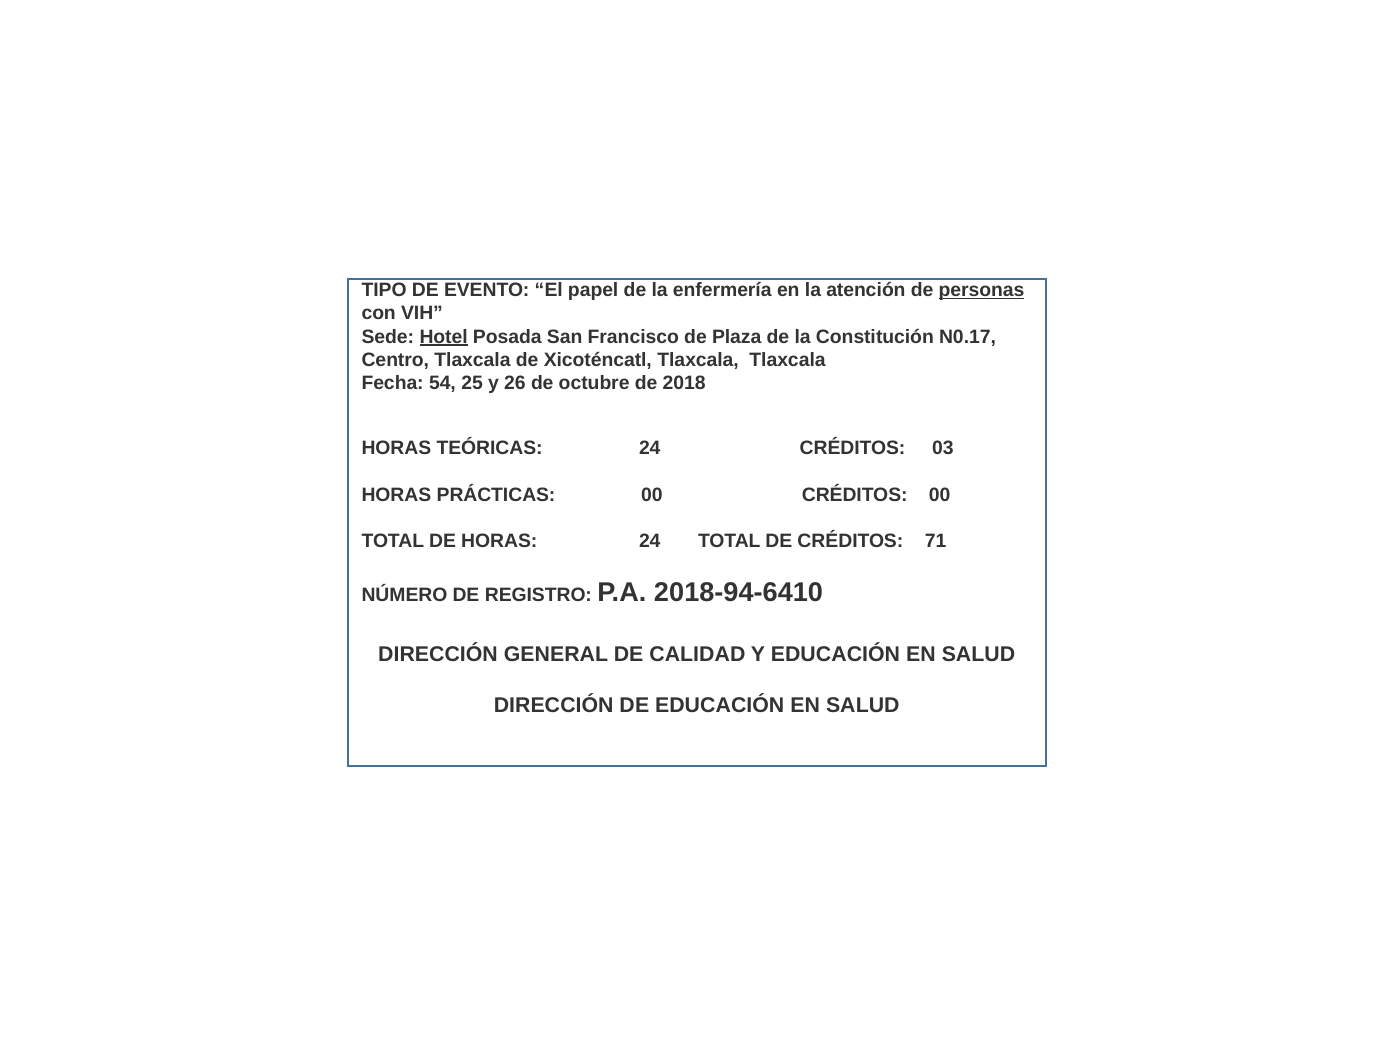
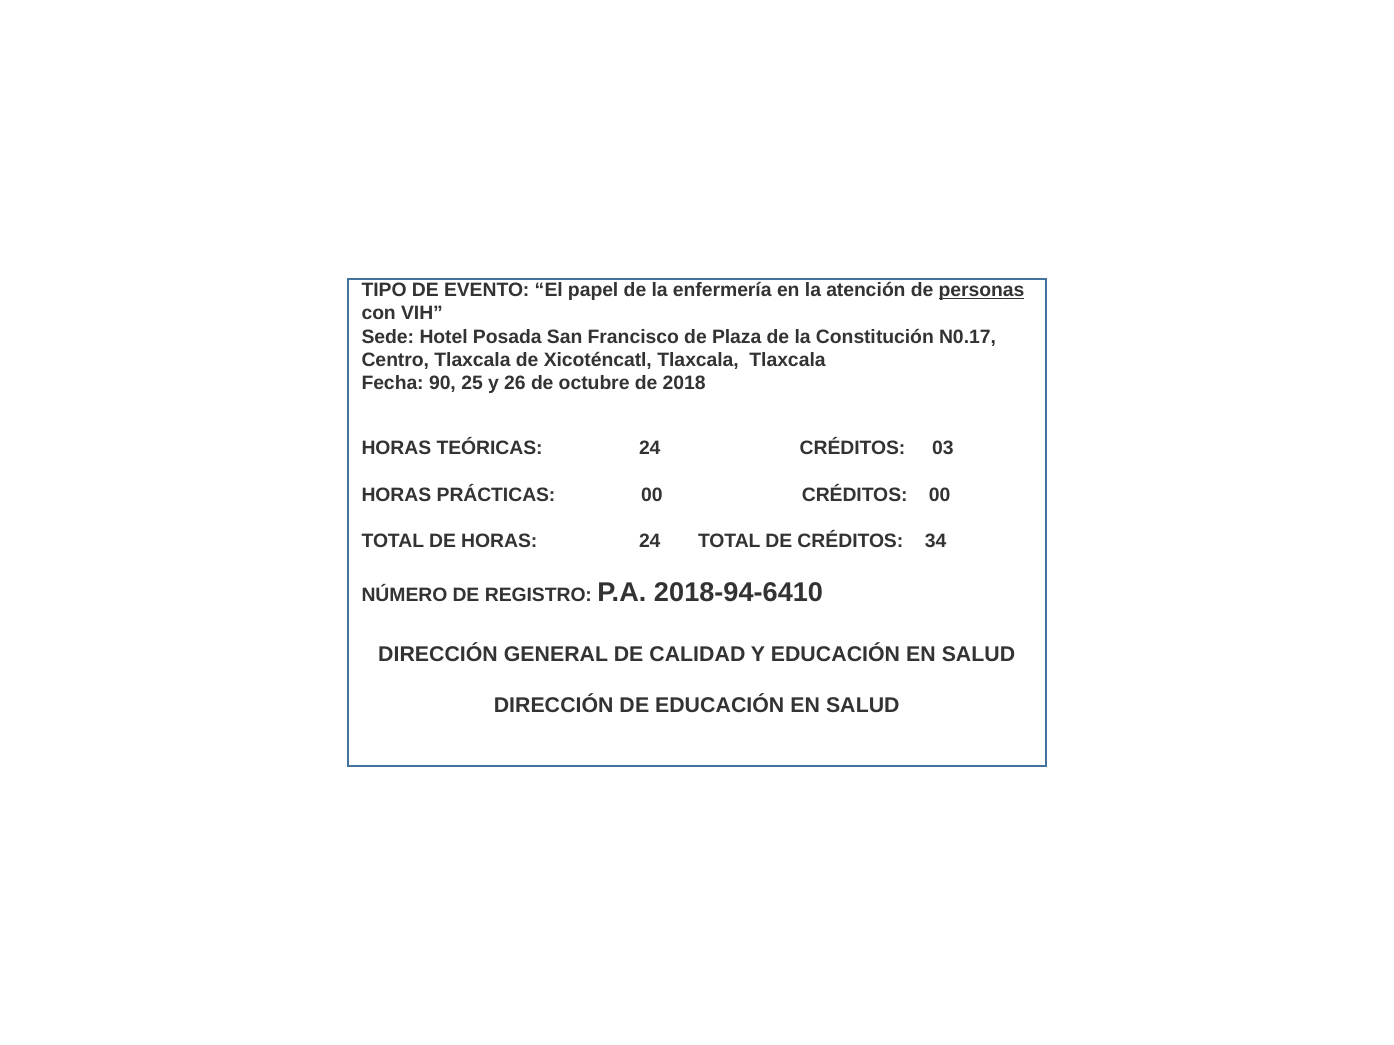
Hotel underline: present -> none (444, 337)
54: 54 -> 90 (442, 383)
71: 71 -> 34 (936, 542)
